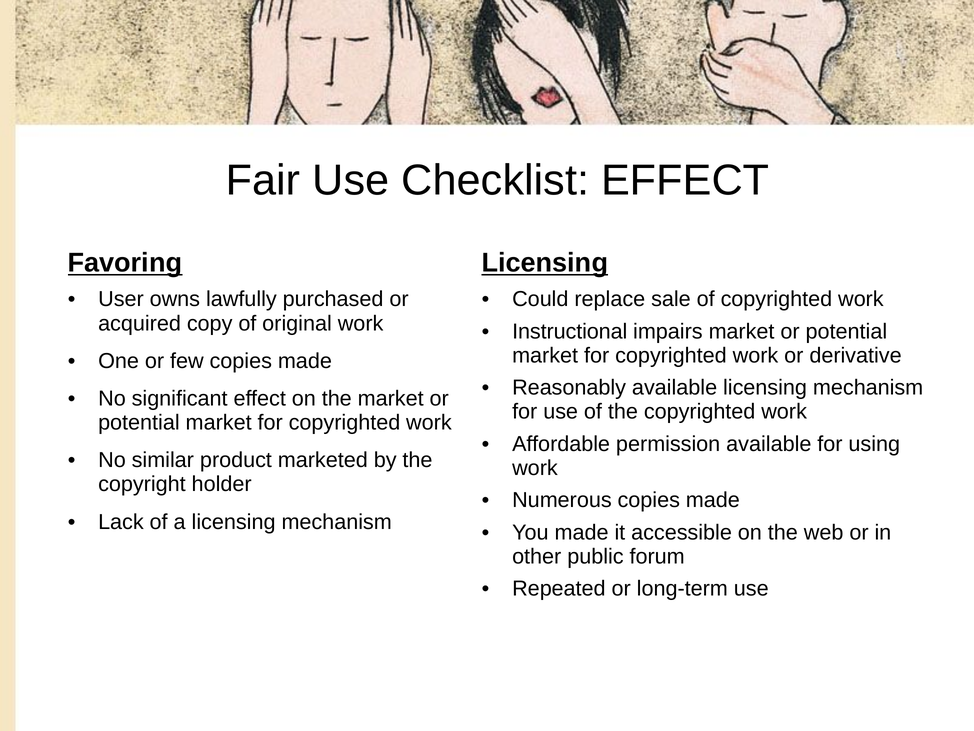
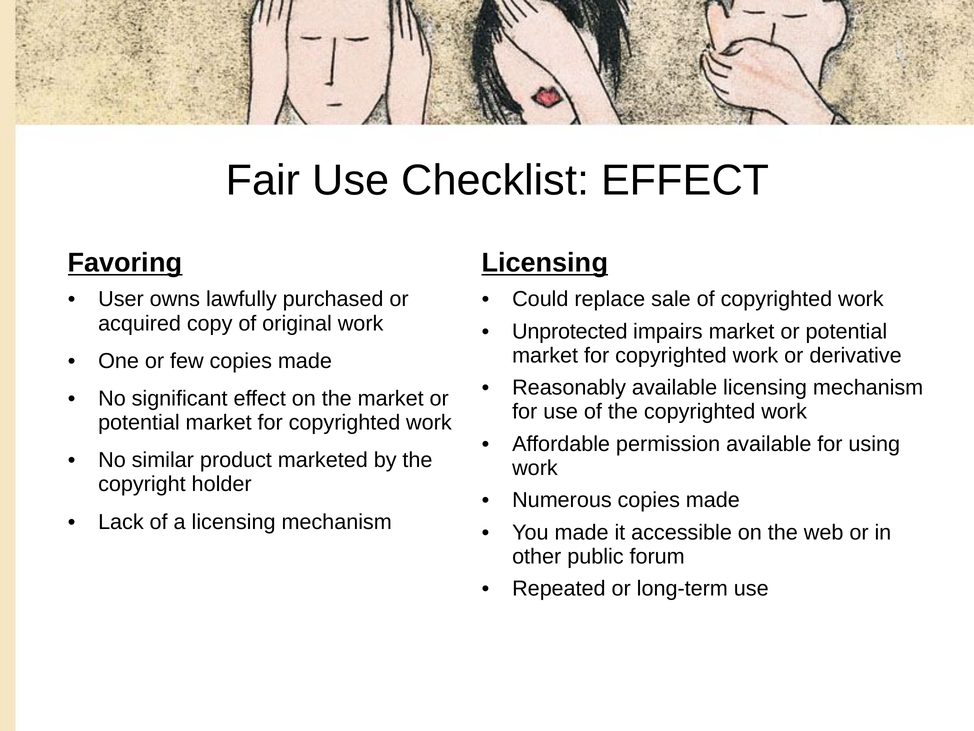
Instructional: Instructional -> Unprotected (570, 331)
